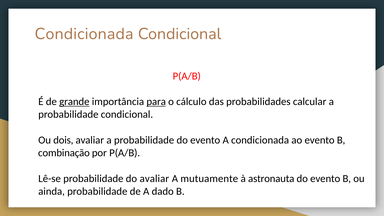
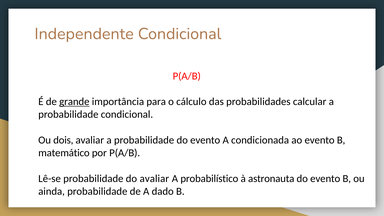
Condicionada: Condicionada -> Independente (84, 34)
para underline: present -> none (156, 102)
combinação: combinação -> matemático (64, 153)
mutuamente: mutuamente -> probabilístico (209, 178)
